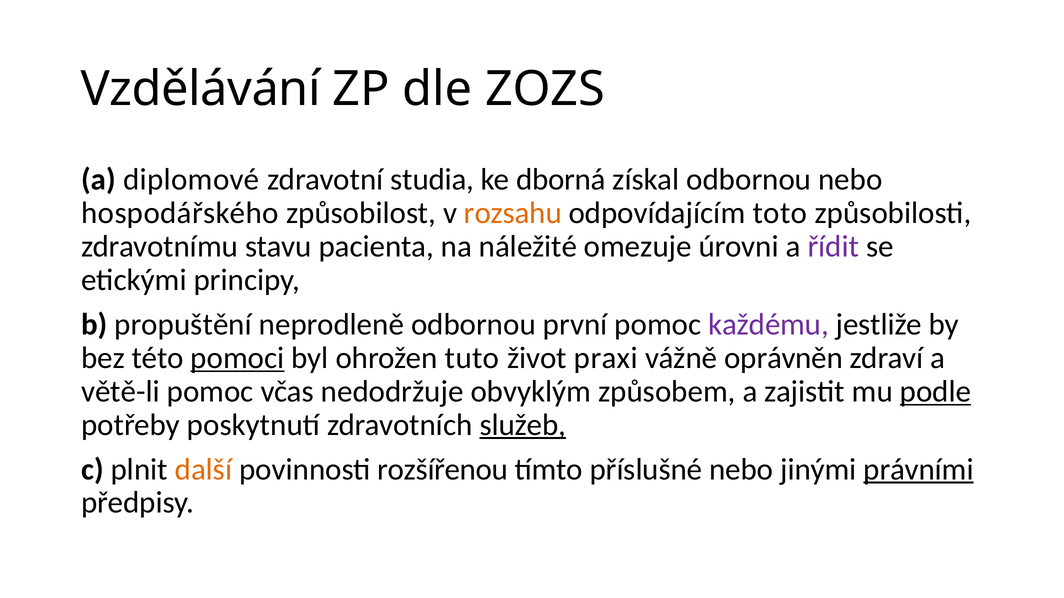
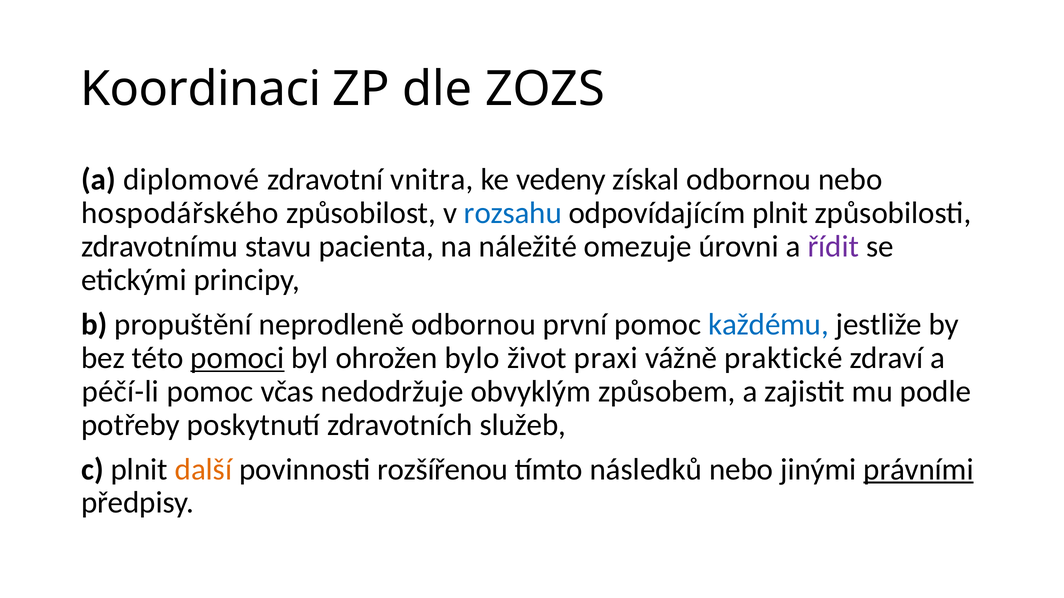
Vzdělávání: Vzdělávání -> Koordinaci (201, 89)
studia: studia -> vnitra (432, 180)
dborná: dborná -> vedeny (561, 180)
rozsahu colour: orange -> blue (513, 213)
odpovídajícím toto: toto -> plnit (780, 213)
každému colour: purple -> blue (769, 325)
tuto: tuto -> bylo (472, 358)
oprávněn: oprávněn -> praktické (783, 358)
větě-li: větě-li -> péčí-li (120, 392)
podle underline: present -> none (935, 392)
služeb underline: present -> none (523, 425)
příslušné: příslušné -> následků (646, 470)
